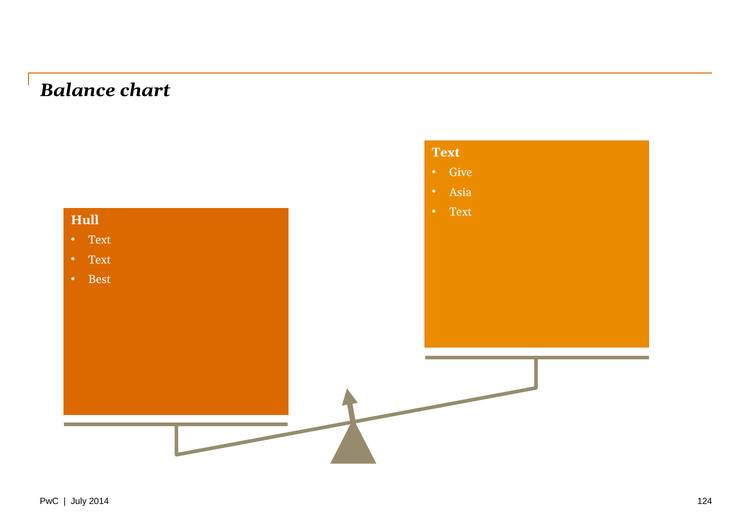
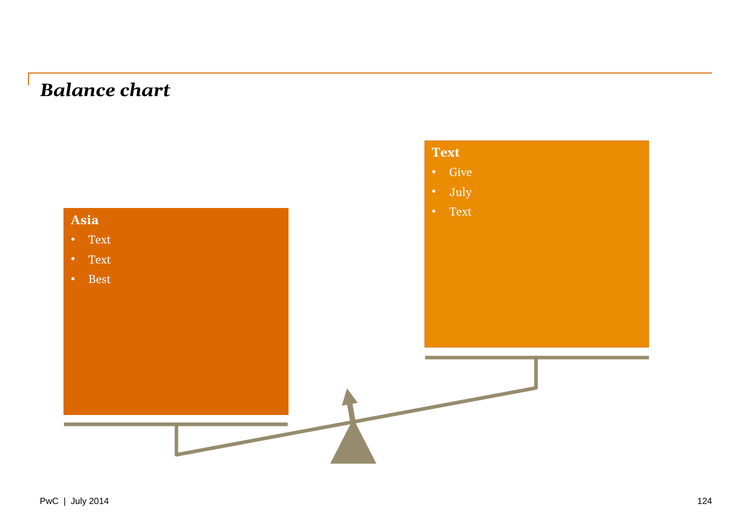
Asia: Asia -> July (460, 192)
Hull: Hull -> Asia (85, 220)
